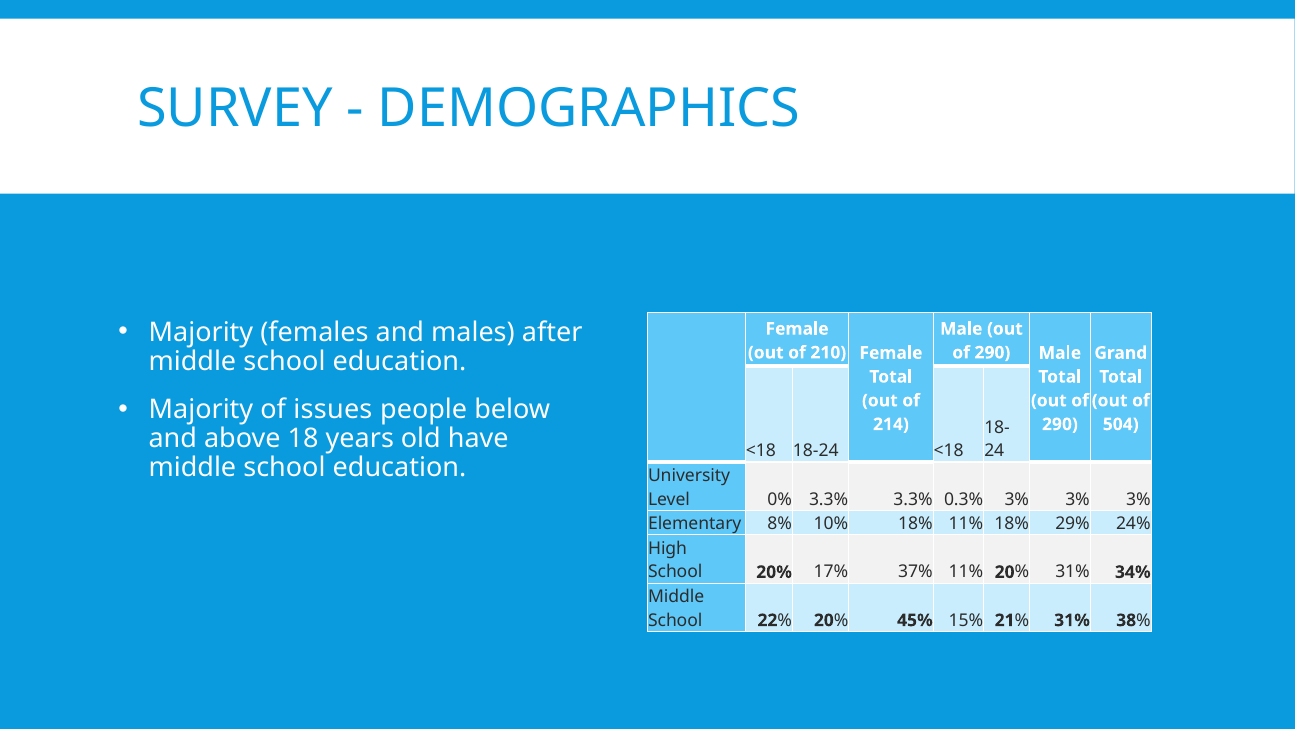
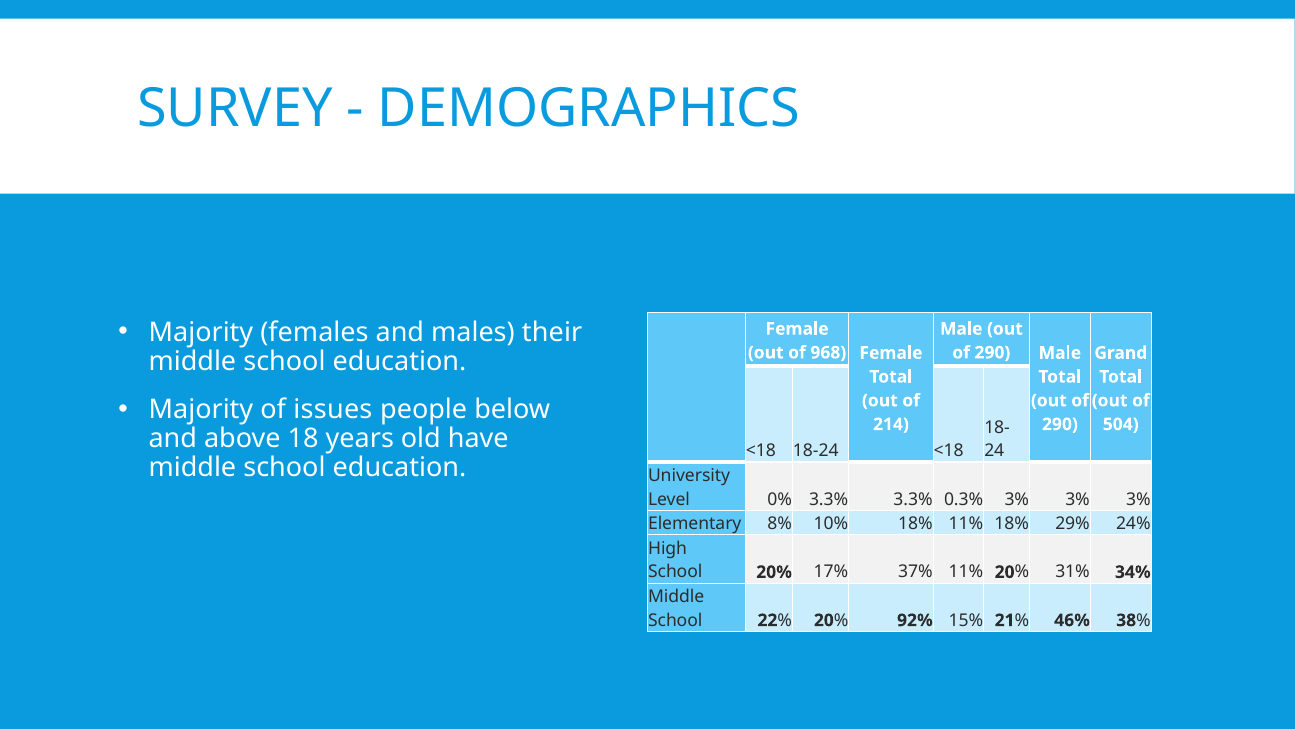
after: after -> their (552, 332)
210: 210 -> 968 (828, 352)
45%: 45% -> 92% (915, 620)
21% 31%: 31% -> 46% (1072, 620)
